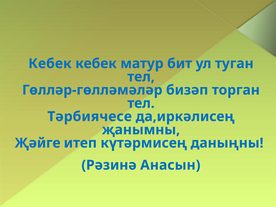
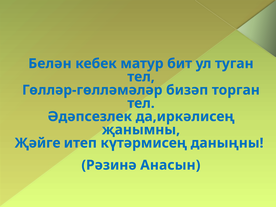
Кебек: Кебек -> Белән (50, 64)
Тәрбиячесе: Тәрбиячесе -> Әдәпсезлек (90, 117)
